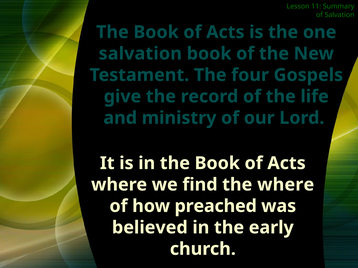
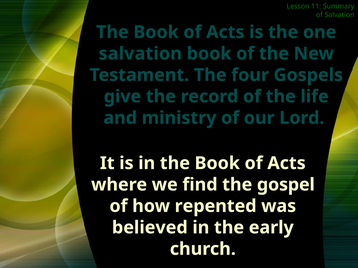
the where: where -> gospel (286, 185)
preached: preached -> repented (216, 206)
